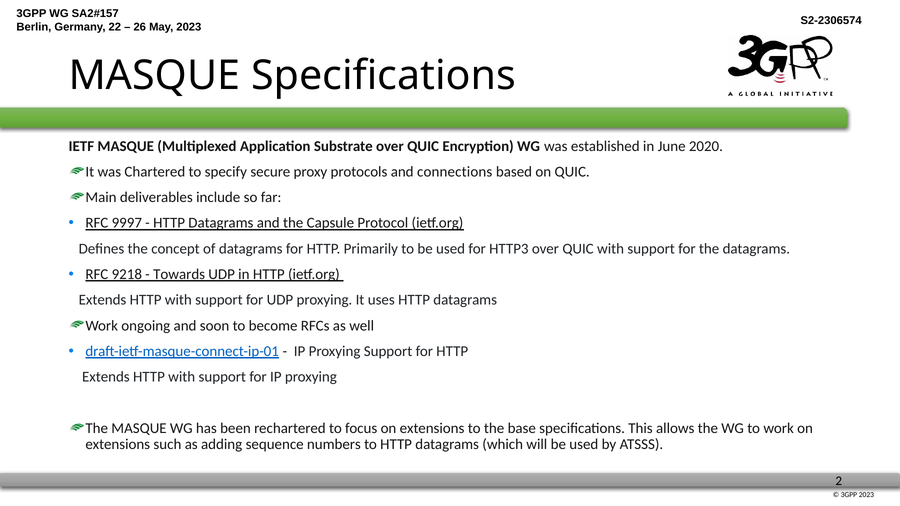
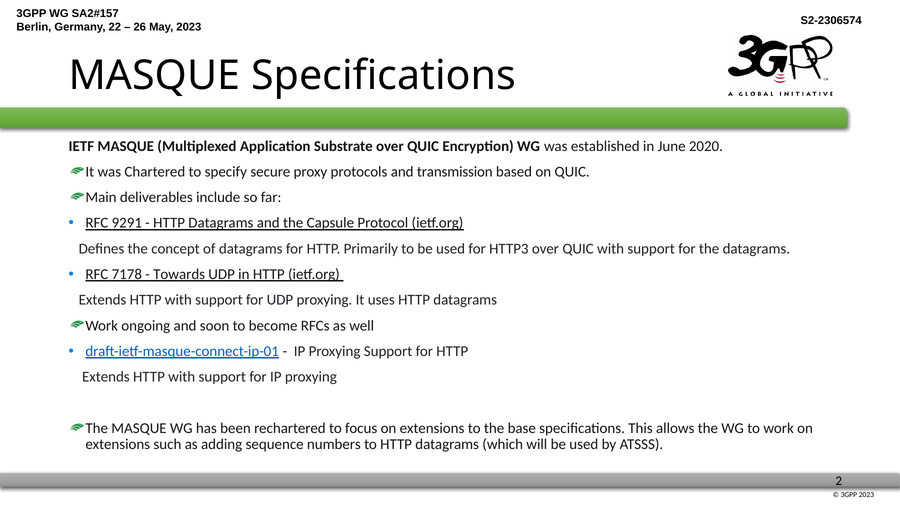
connections: connections -> transmission (455, 172)
9997: 9997 -> 9291 (127, 223)
9218: 9218 -> 7178 (127, 275)
